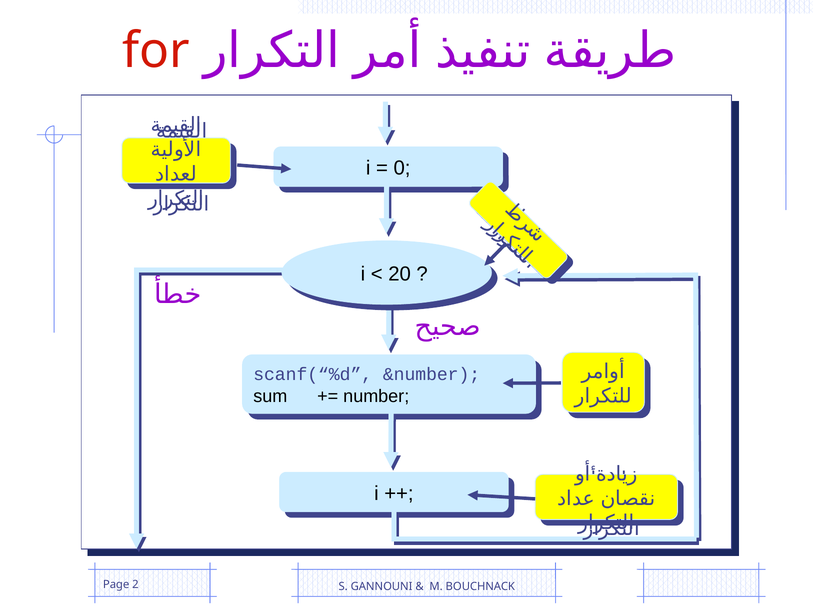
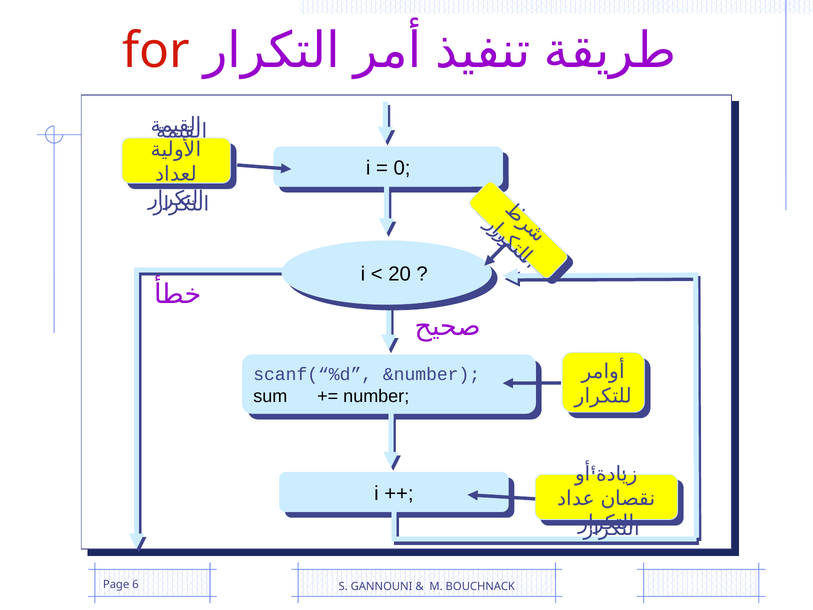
2: 2 -> 6 (135, 584)
